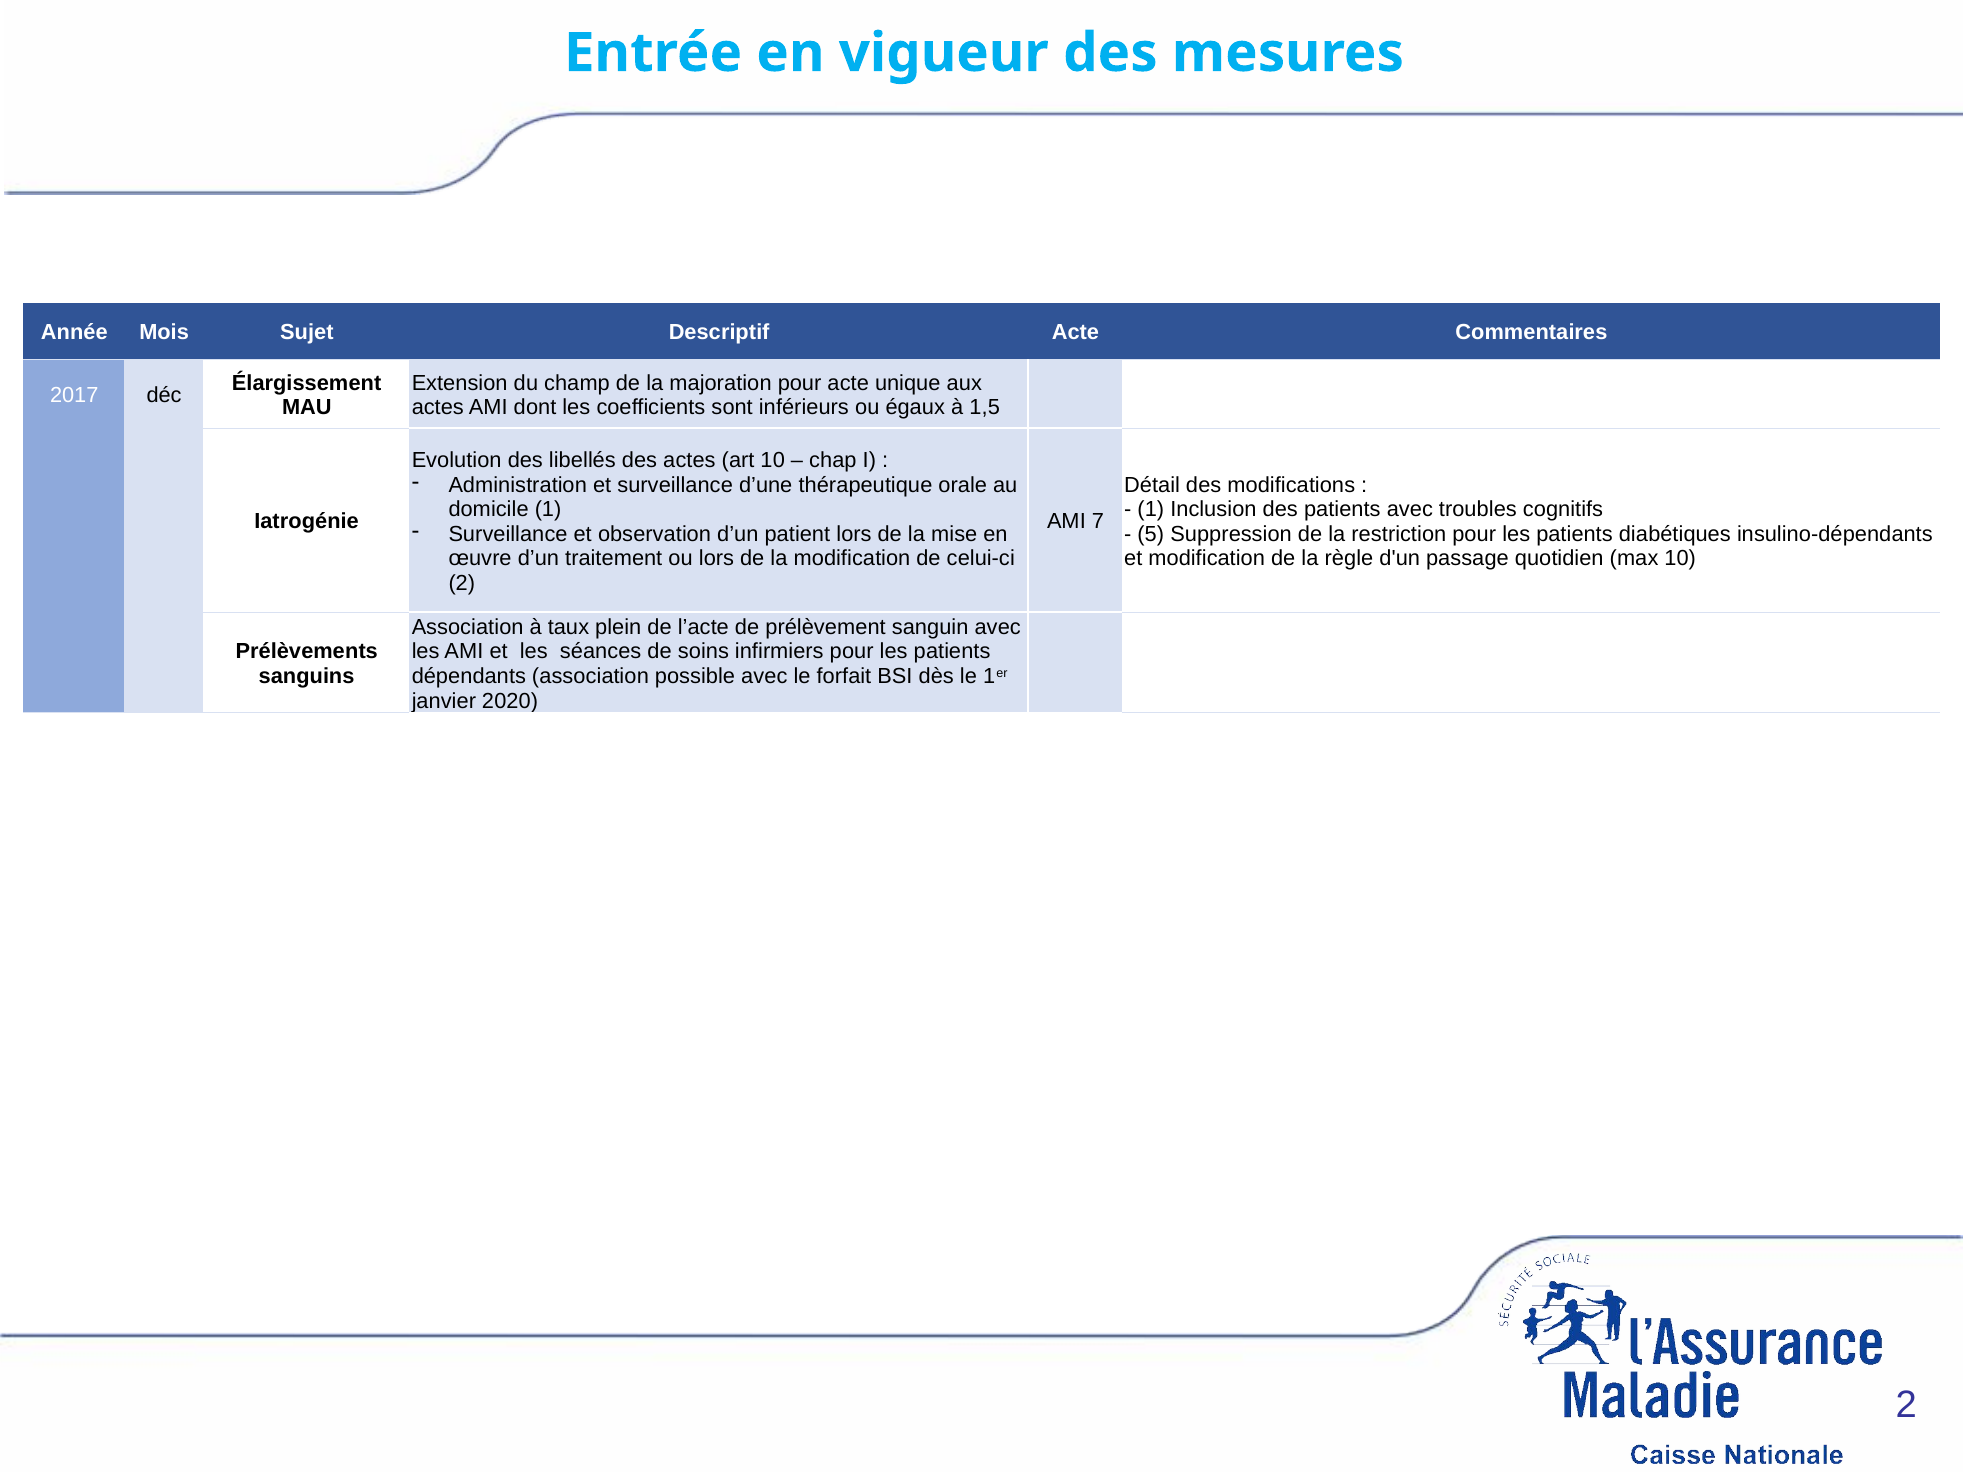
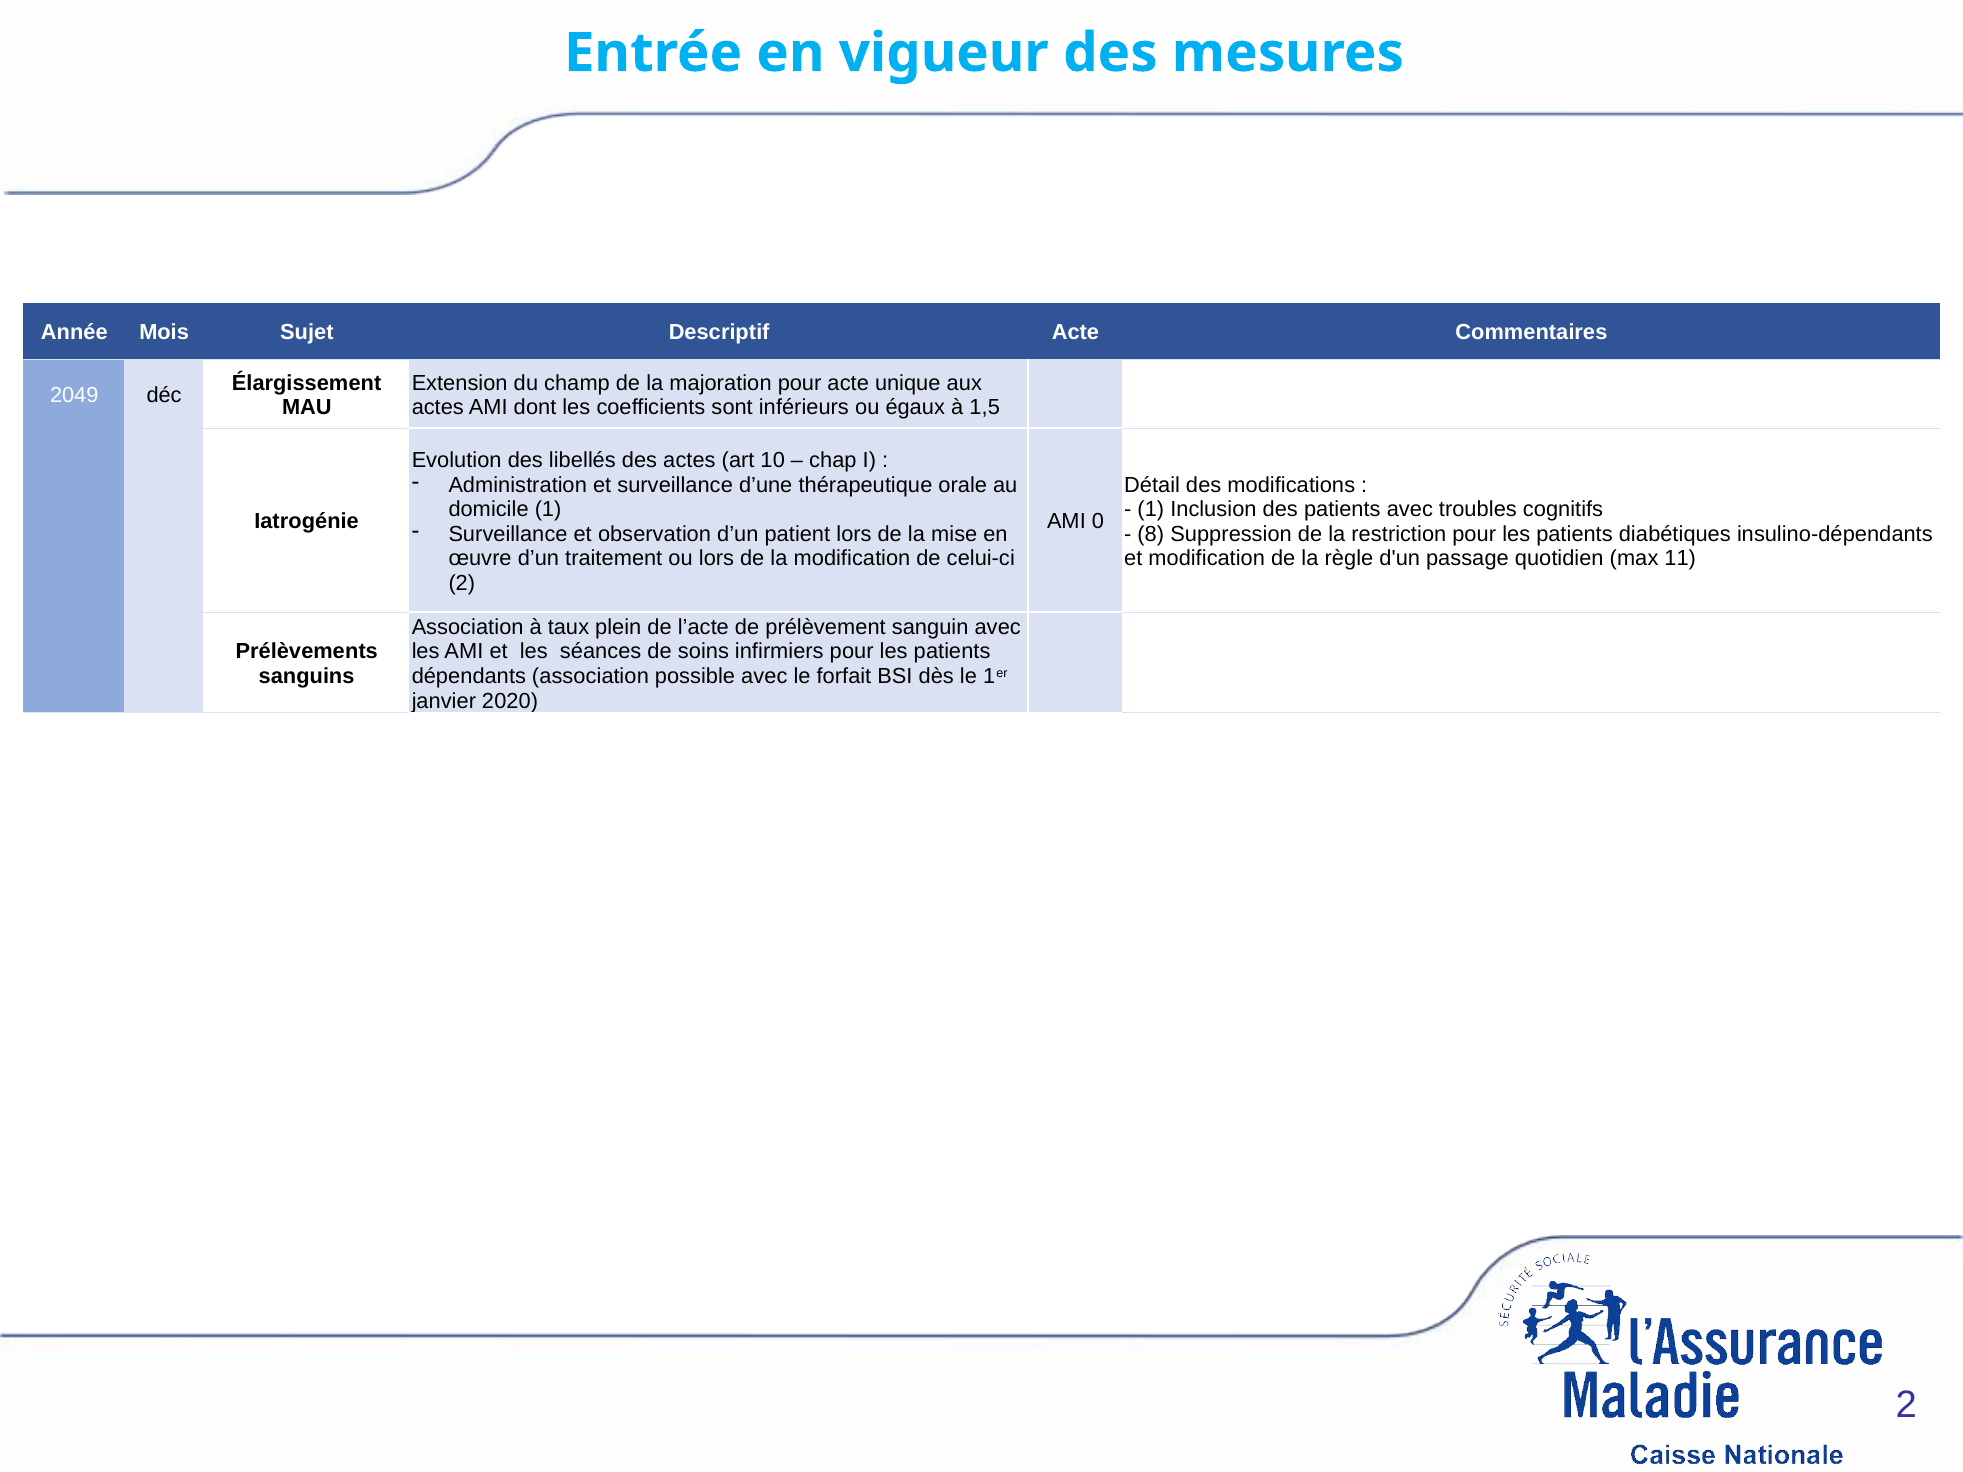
2017: 2017 -> 2049 (74, 395)
7: 7 -> 0 (1098, 522)
5: 5 -> 8 (1151, 534)
max 10: 10 -> 11 (1680, 559)
